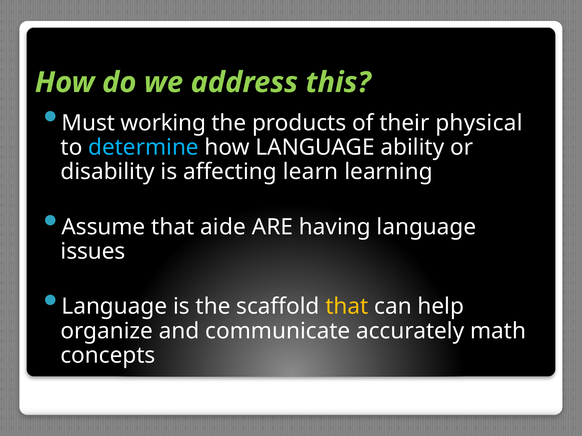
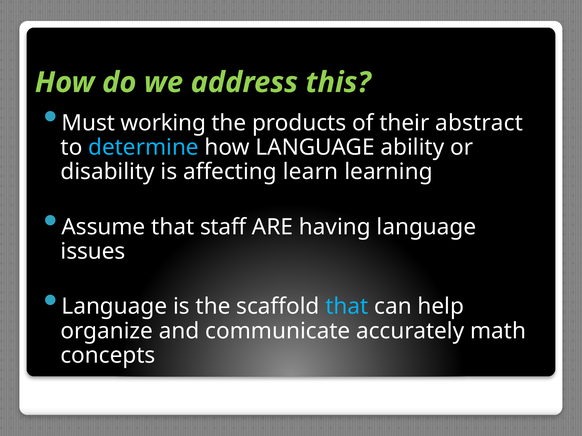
physical: physical -> abstract (479, 123)
aide: aide -> staff (223, 227)
that colour: yellow -> light blue (347, 307)
